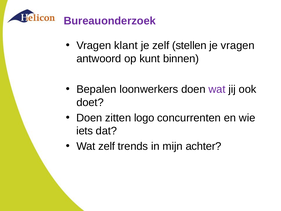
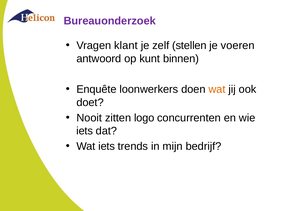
je vragen: vragen -> voeren (238, 46)
Bepalen: Bepalen -> Enquête (96, 89)
wat colour: purple -> orange (217, 89)
Doen: Doen -> Nooit (89, 118)
Wat zelf: zelf -> iets (107, 146)
achter: achter -> bedrijf (203, 146)
